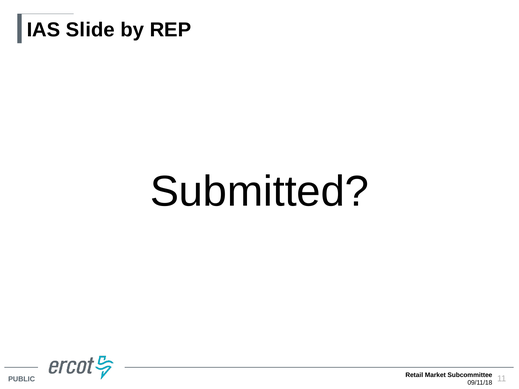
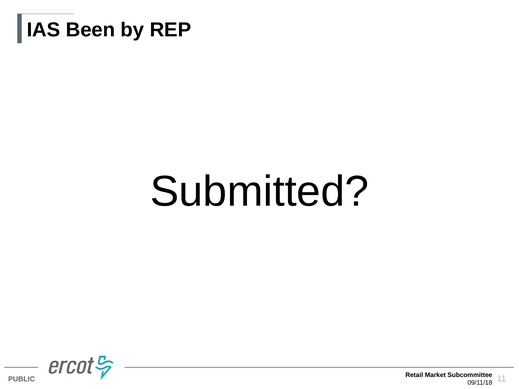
Slide: Slide -> Been (91, 30)
